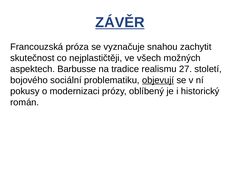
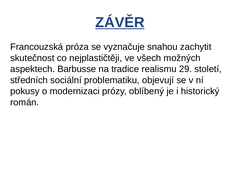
27: 27 -> 29 (186, 69)
bojového: bojového -> středních (29, 80)
objevují underline: present -> none (158, 80)
